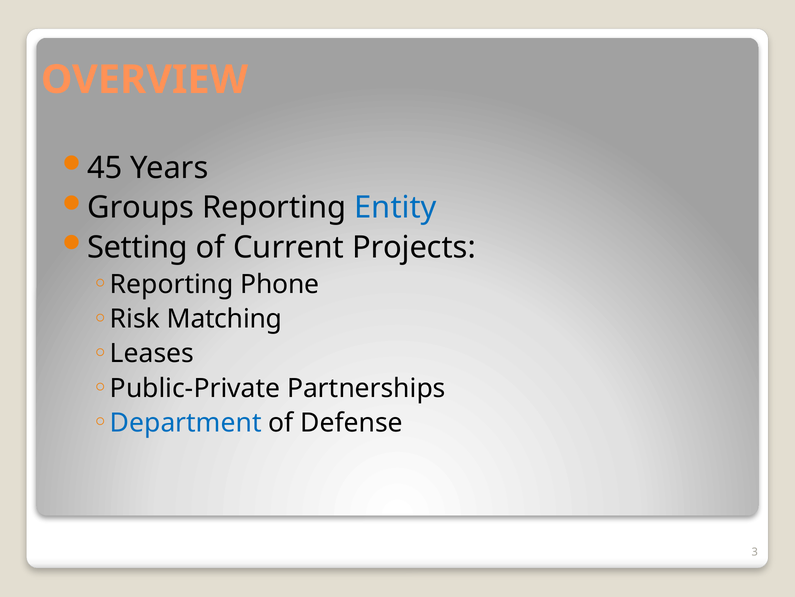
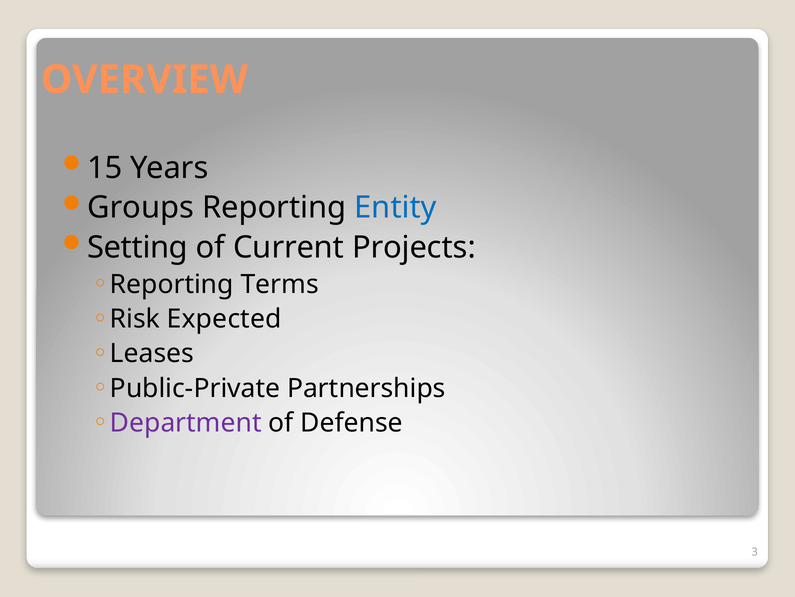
45: 45 -> 15 (105, 168)
Phone: Phone -> Terms (280, 284)
Matching: Matching -> Expected (224, 319)
Department colour: blue -> purple (186, 422)
